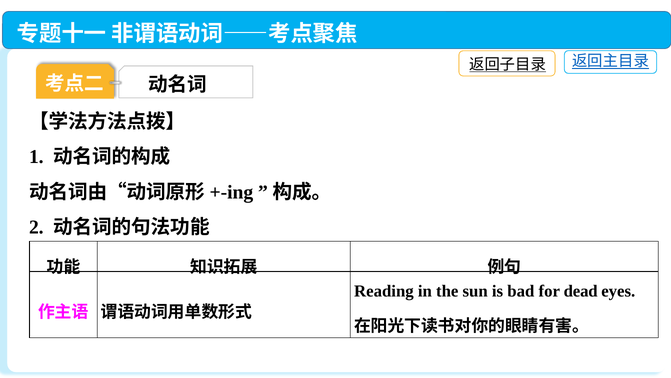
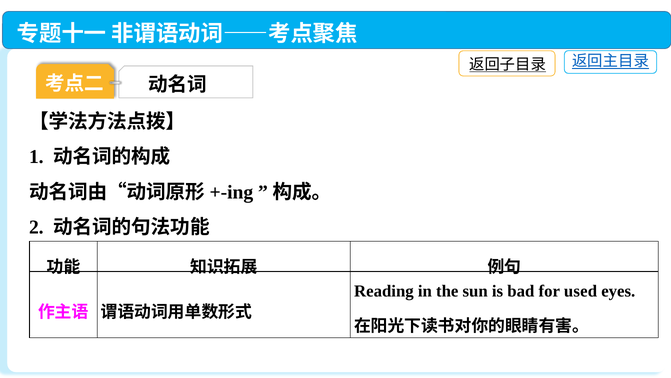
dead: dead -> used (581, 291)
